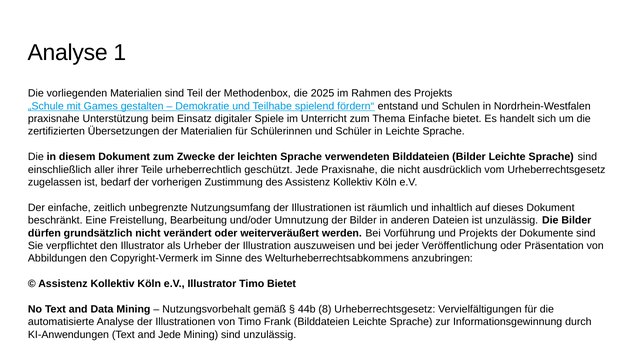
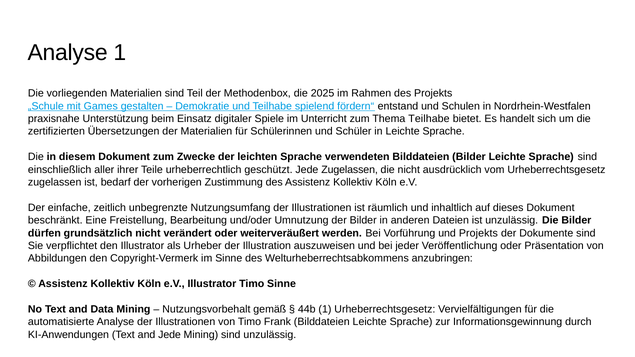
Thema Einfache: Einfache -> Teilhabe (429, 119)
Jede Praxisnahe: Praxisnahe -> Zugelassen (350, 170)
Timo Bietet: Bietet -> Sinne (282, 284)
44b 8: 8 -> 1 (325, 309)
